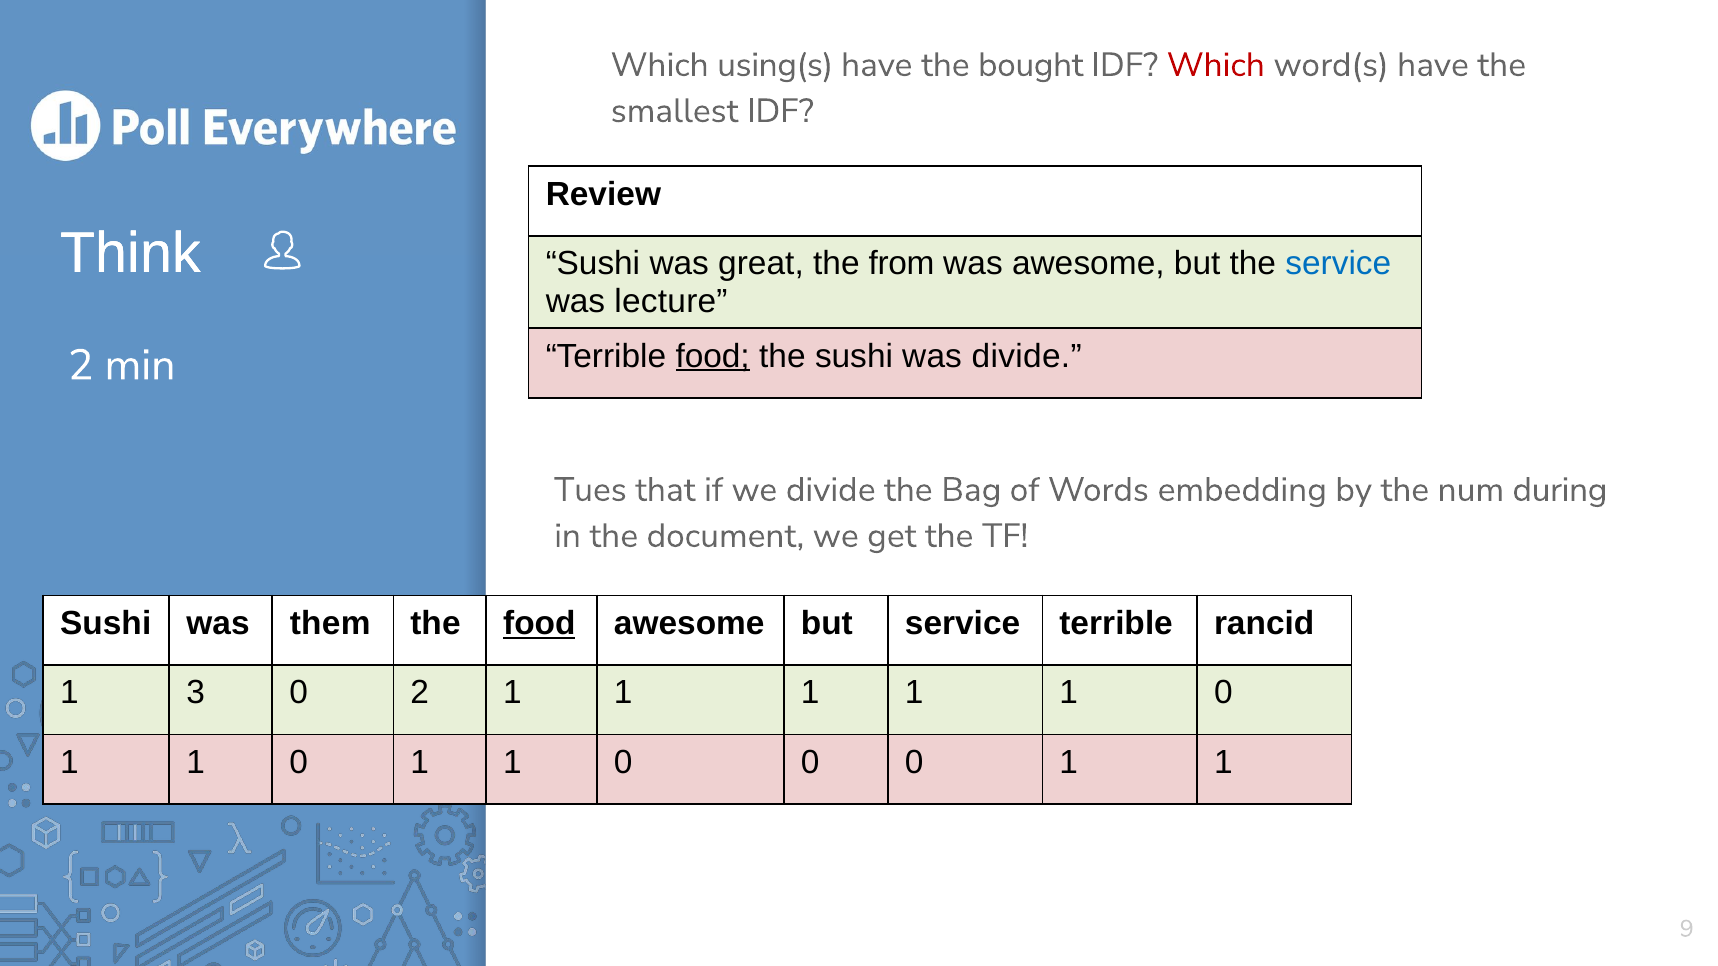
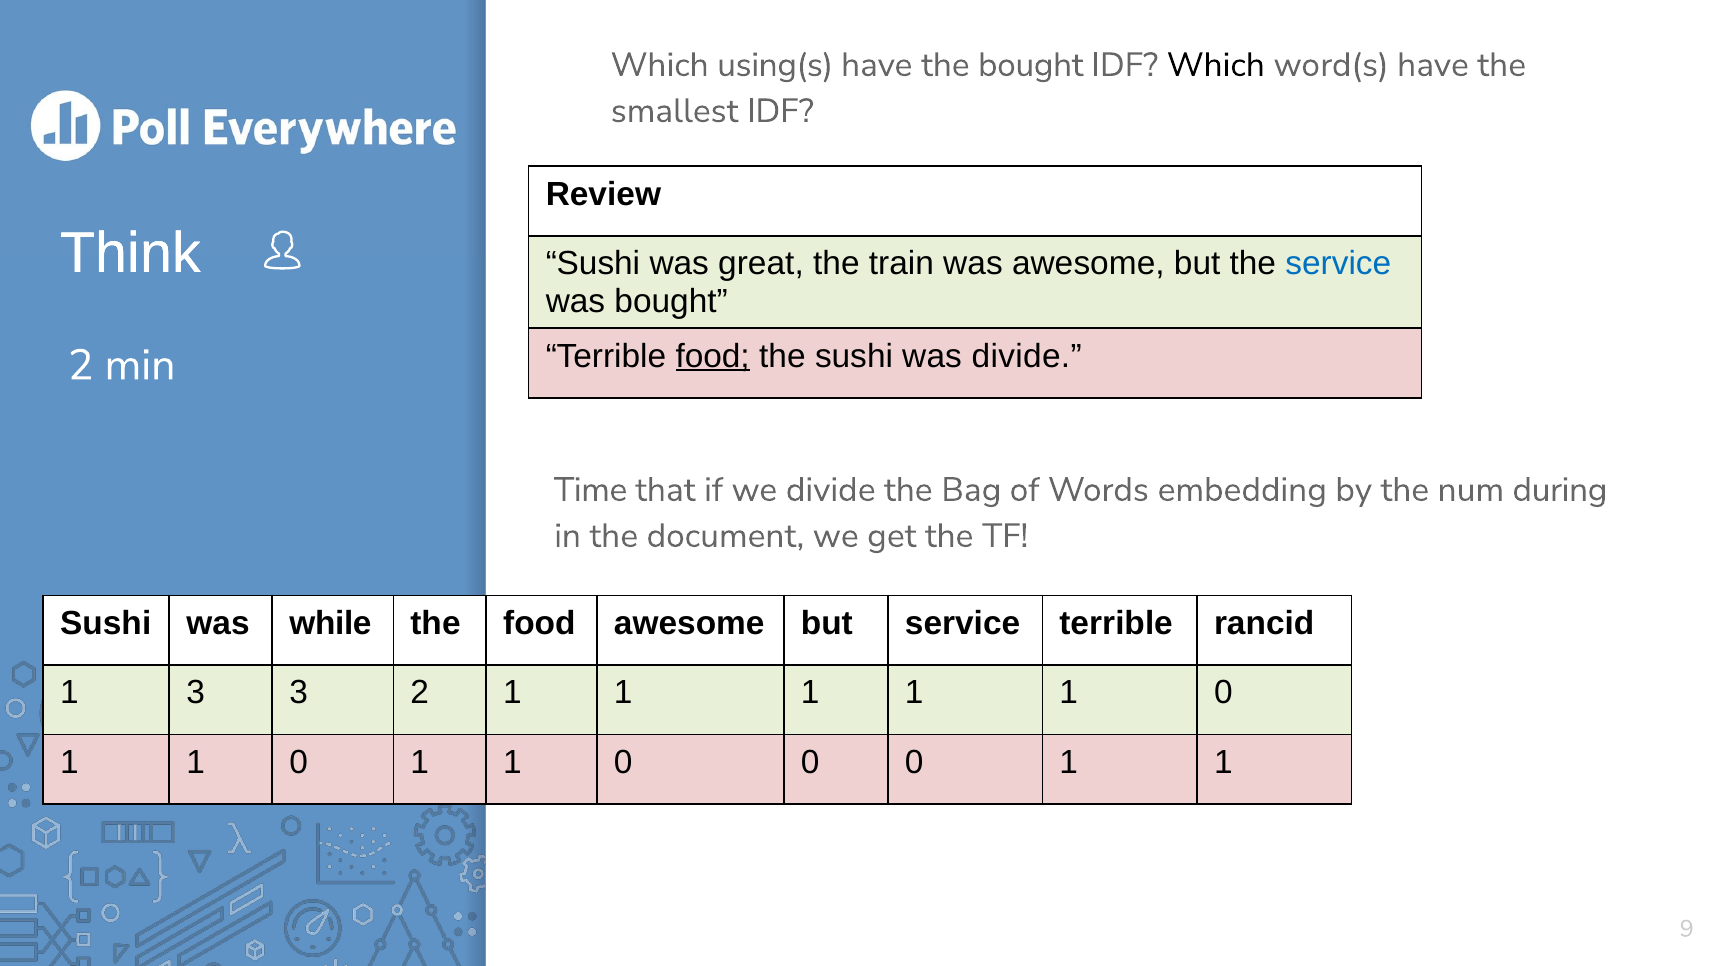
Which colour: red -> black (1216, 65)
from: from -> train (901, 264)
was lecture: lecture -> bought (671, 301)
Tues: Tues -> Time (591, 490)
them: them -> while (330, 623)
food underline: present -> none (539, 623)
3 0: 0 -> 3 (299, 693)
